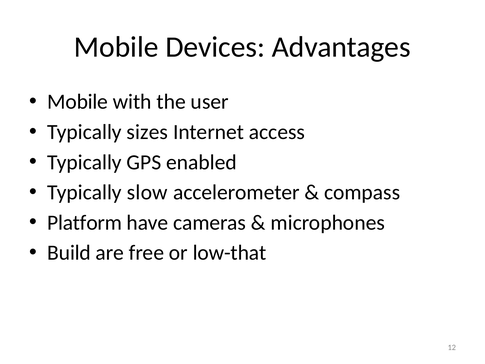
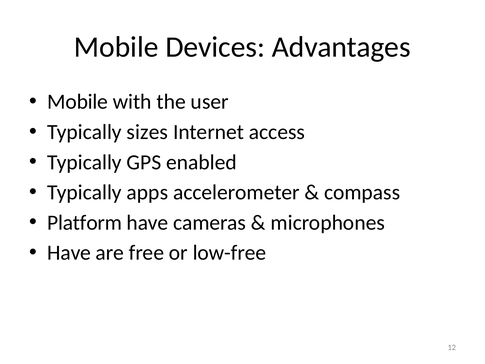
slow: slow -> apps (147, 192)
Build: Build -> Have (69, 253)
low-that: low-that -> low-free (229, 253)
